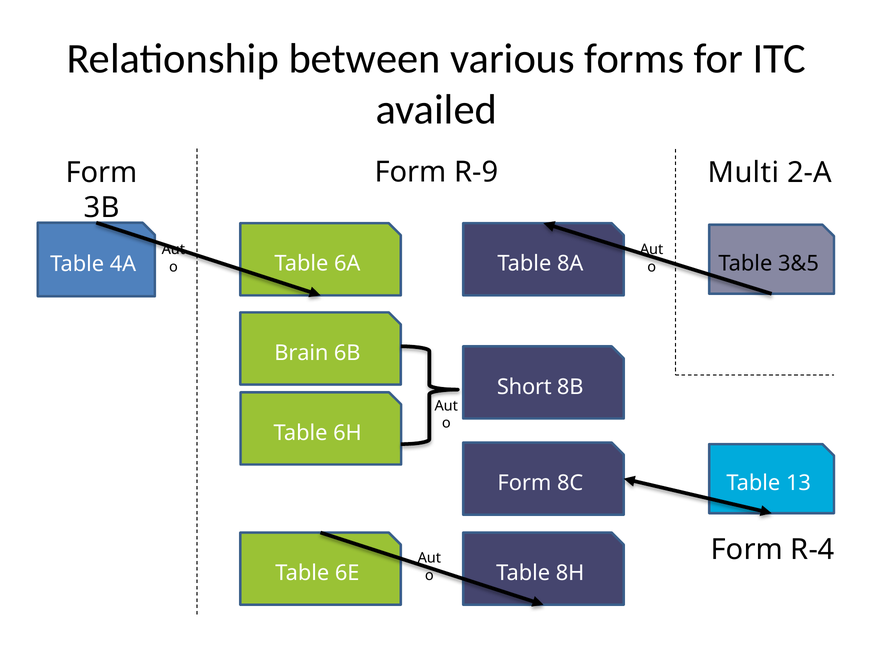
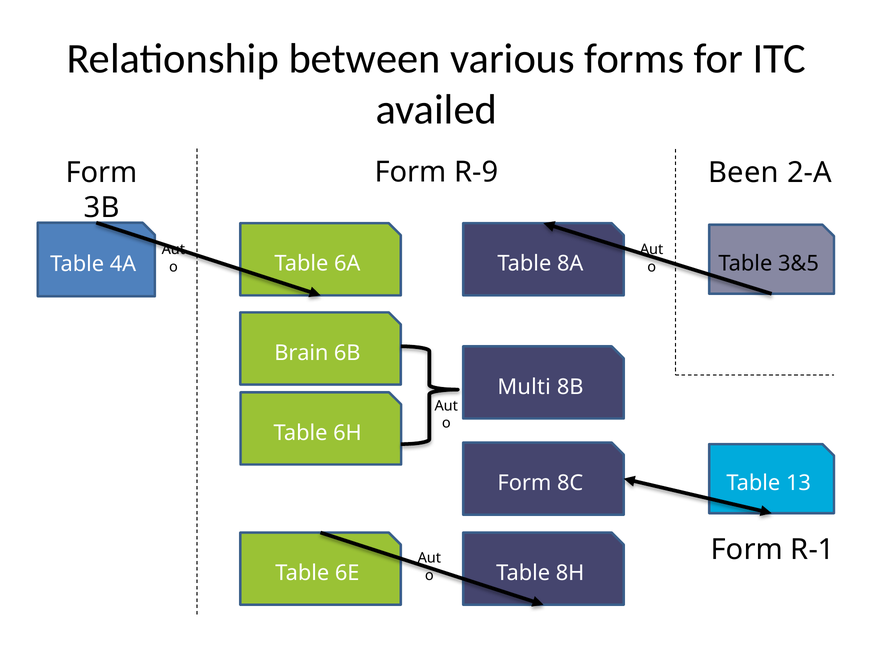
Multi: Multi -> Been (743, 173)
Short: Short -> Multi (524, 387)
R-4: R-4 -> R-1 (812, 550)
